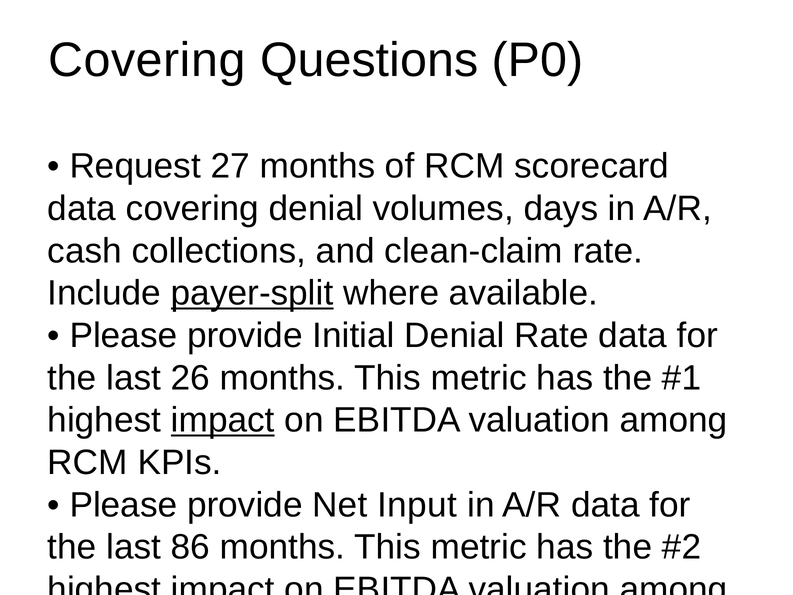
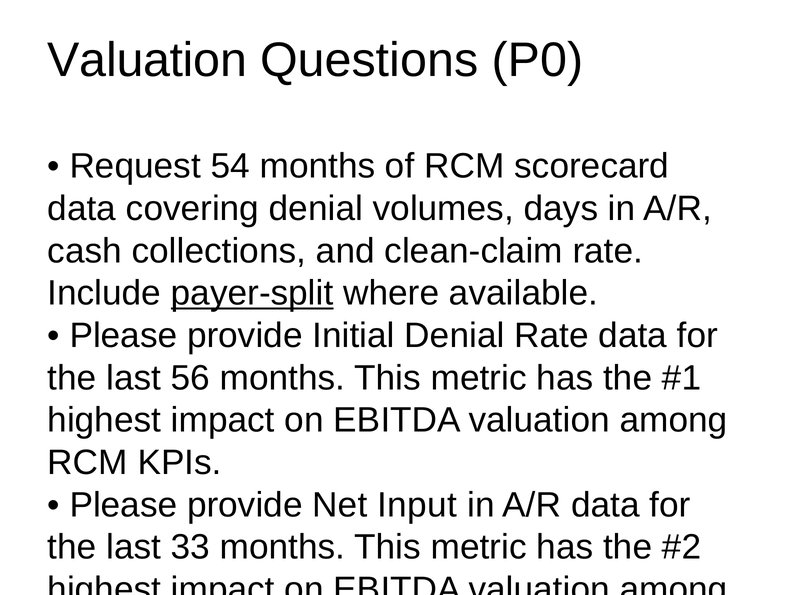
Covering: Covering -> Valuation (147, 60)
27: 27 -> 54 (230, 166)
26: 26 -> 56 (190, 378)
impact underline: present -> none (223, 420)
86: 86 -> 33 (190, 547)
